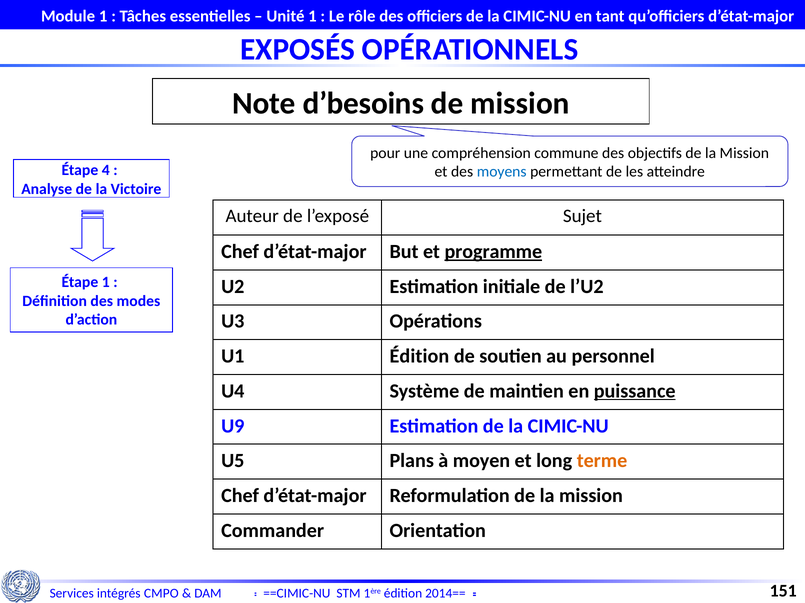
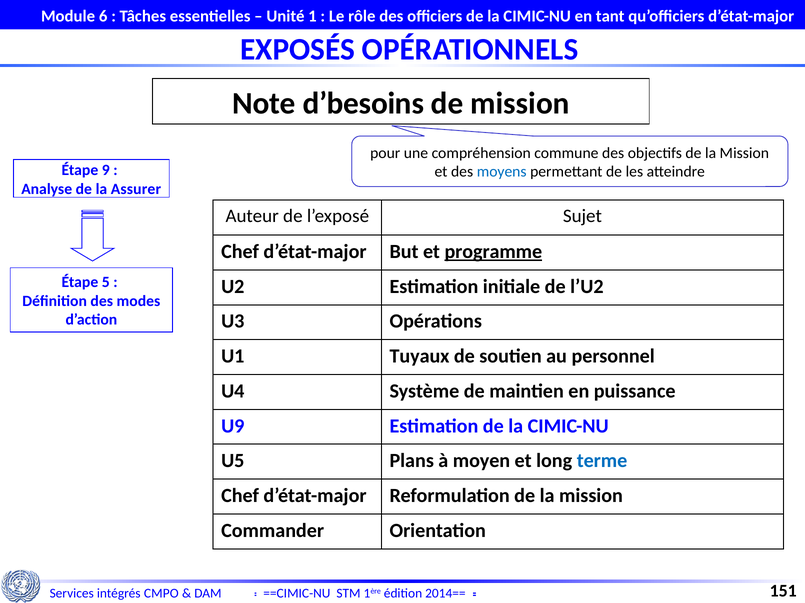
Module 1: 1 -> 6 (103, 16)
4: 4 -> 9 (106, 170)
Victoire: Victoire -> Assurer (136, 189)
Étape 1: 1 -> 5 (106, 283)
U1 Édition: Édition -> Tuyaux (420, 357)
puissance underline: present -> none (635, 391)
terme colour: orange -> blue (602, 461)
